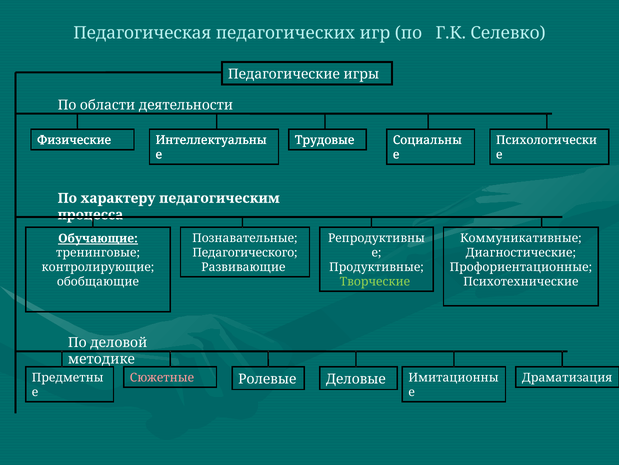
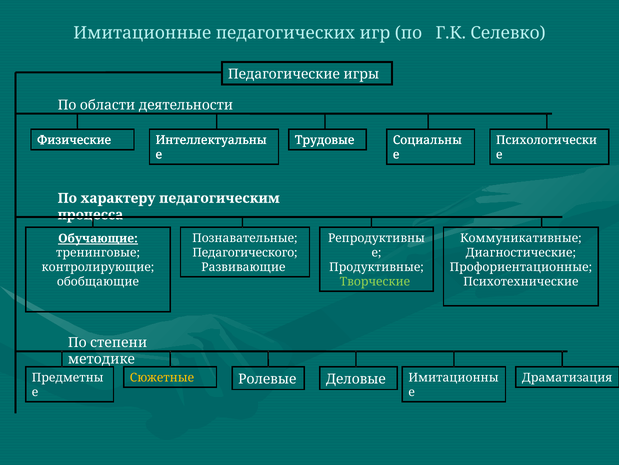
Педагогическая: Педагогическая -> Имитационные (142, 33)
деловой: деловой -> степени (119, 342)
Сюжетные colour: pink -> yellow (162, 377)
